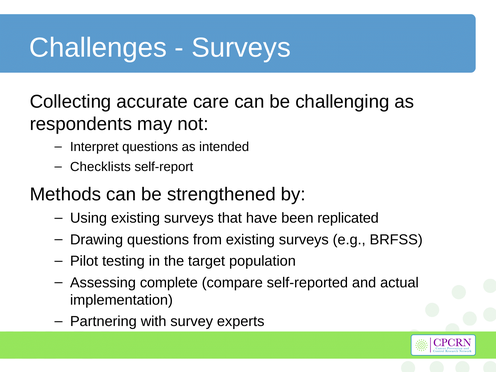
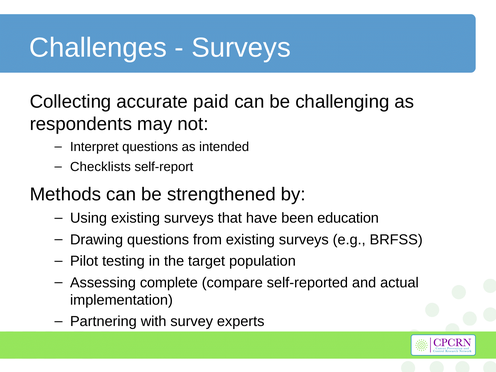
care: care -> paid (211, 102)
replicated: replicated -> education (348, 218)
